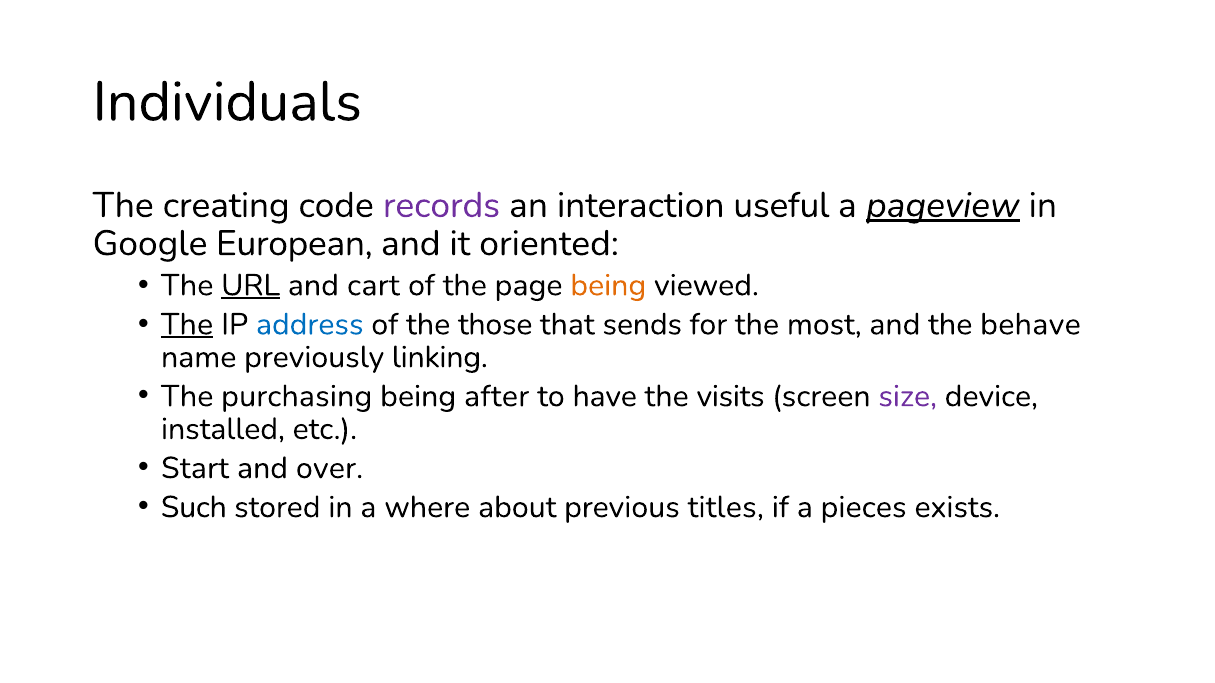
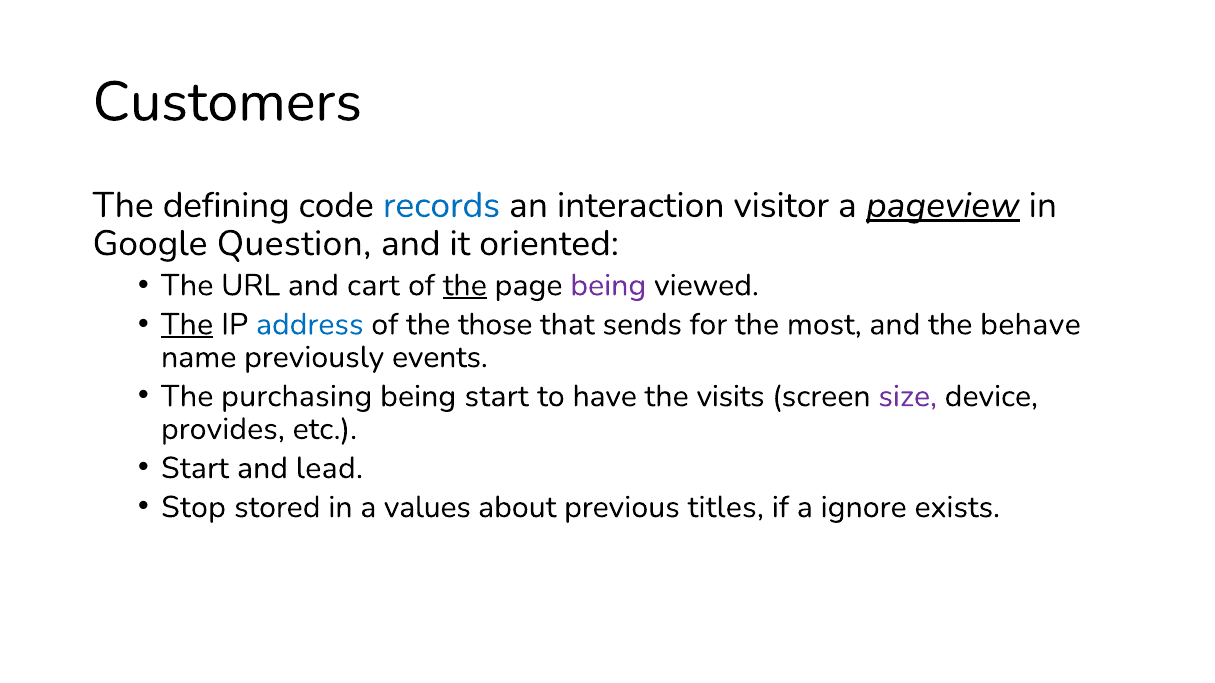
Individuals: Individuals -> Customers (227, 102)
creating: creating -> defining (226, 205)
records colour: purple -> blue (441, 205)
useful: useful -> visitor (781, 205)
European: European -> Question (294, 244)
URL underline: present -> none (251, 285)
the underline: none -> present (465, 285)
being colour: orange -> purple (608, 285)
linking: linking -> events (440, 357)
being after: after -> start (497, 396)
installed: installed -> provides (223, 429)
over: over -> lead (329, 468)
Such: Such -> Stop (193, 507)
where: where -> values (427, 507)
pieces: pieces -> ignore (864, 507)
